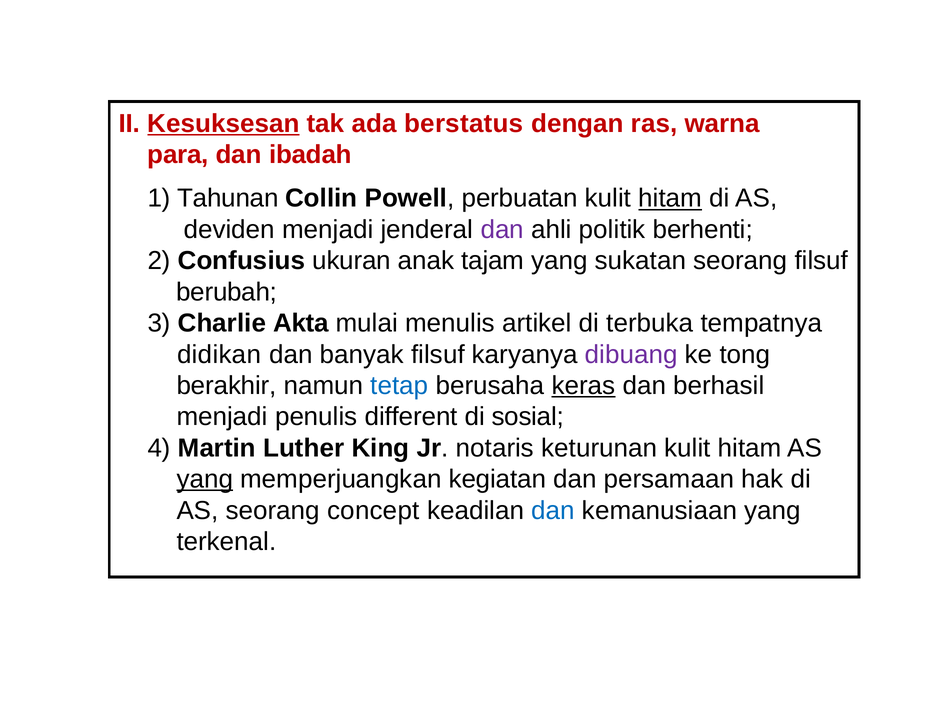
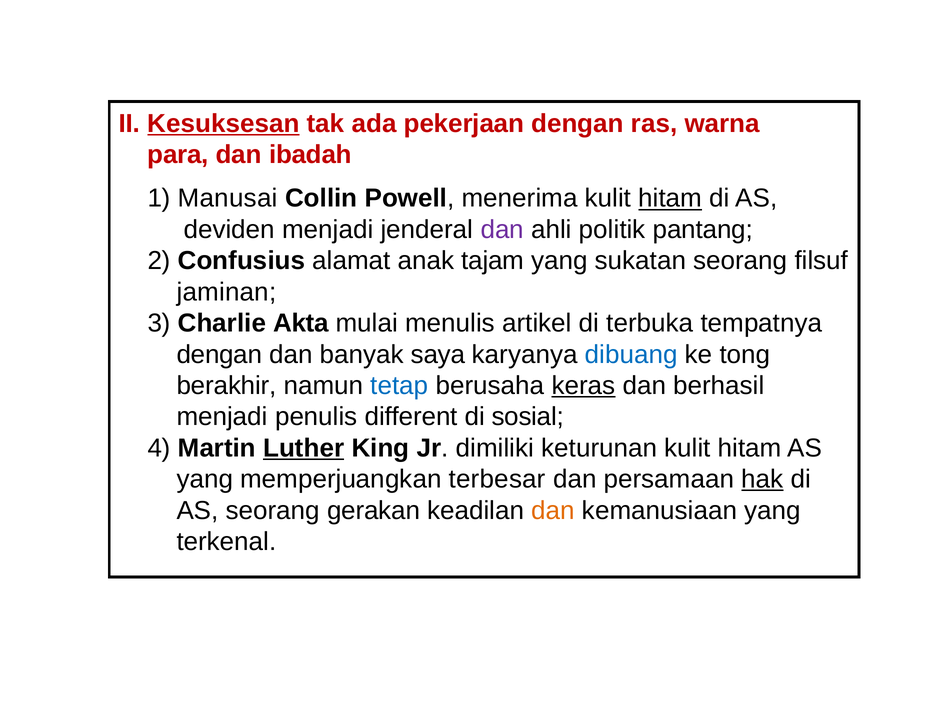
berstatus: berstatus -> pekerjaan (464, 124)
Tahunan: Tahunan -> Manusai (228, 199)
perbuatan: perbuatan -> menerima (520, 199)
berhenti: berhenti -> pantang (703, 230)
ukuran: ukuran -> alamat (352, 261)
berubah: berubah -> jaminan (226, 292)
didikan: didikan -> dengan (219, 355)
banyak filsuf: filsuf -> saya (438, 355)
dibuang colour: purple -> blue (631, 355)
Luther underline: none -> present (304, 449)
notaris: notaris -> dimiliki (495, 449)
yang underline: present -> none (205, 480)
kegiatan: kegiatan -> terbesar (497, 480)
hak underline: none -> present (762, 480)
concept: concept -> gerakan (374, 511)
dan colour: blue -> orange (553, 511)
